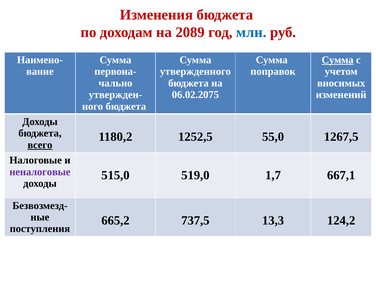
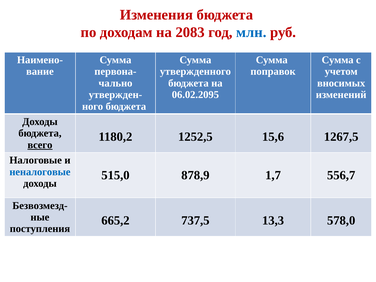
2089: 2089 -> 2083 (190, 32)
Сумма underline: present -> none (338, 60)
06.02.2075: 06.02.2075 -> 06.02.2095 (195, 95)
55,0: 55,0 -> 15,6 (273, 137)
неналоговые colour: purple -> blue (40, 172)
519,0: 519,0 -> 878,9 (195, 175)
667,1: 667,1 -> 556,7 (341, 175)
124,2: 124,2 -> 578,0 (341, 221)
